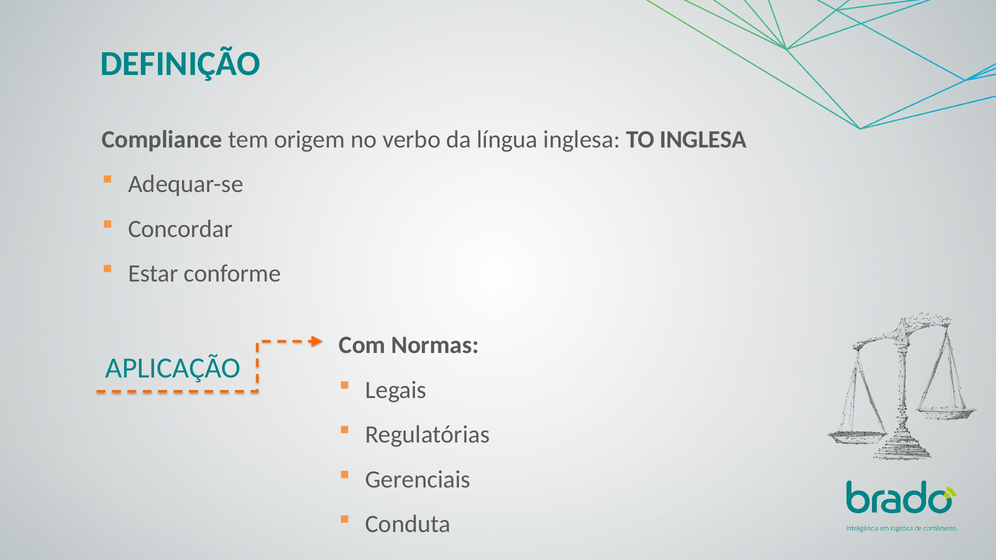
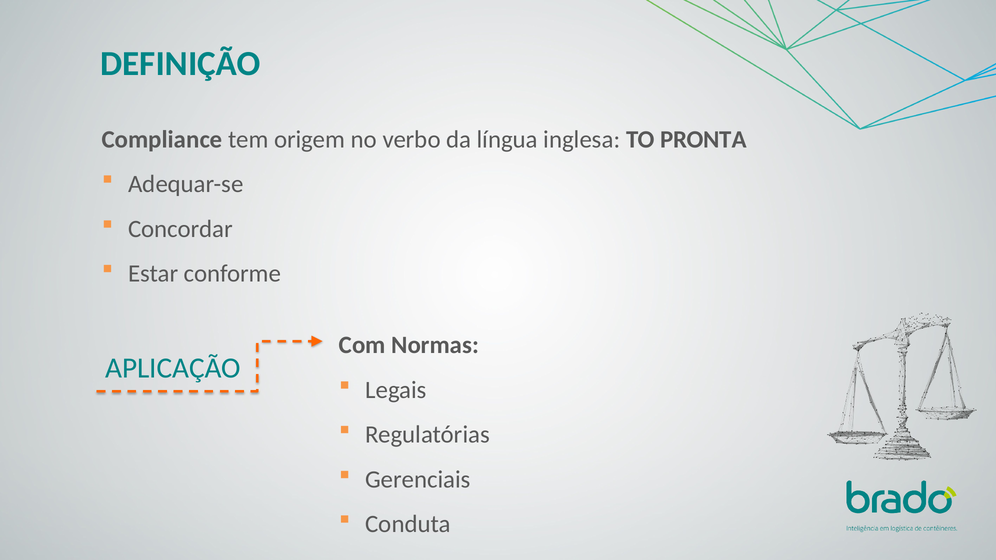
TO INGLESA: INGLESA -> PRONTA (703, 140)
